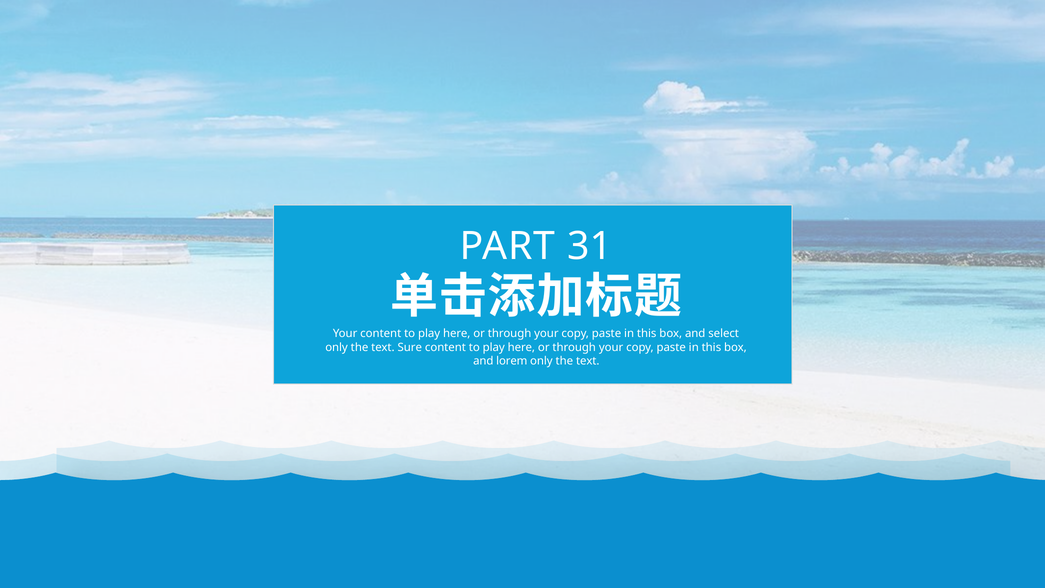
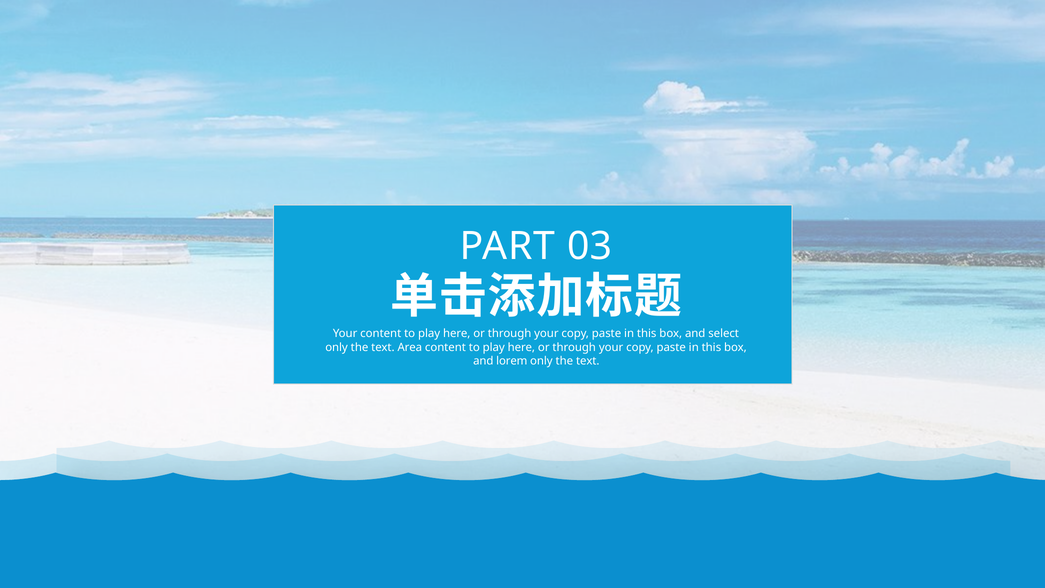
31: 31 -> 03 (590, 246)
Sure: Sure -> Area (410, 347)
